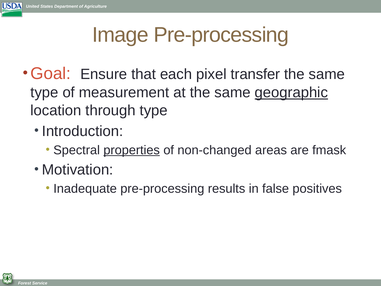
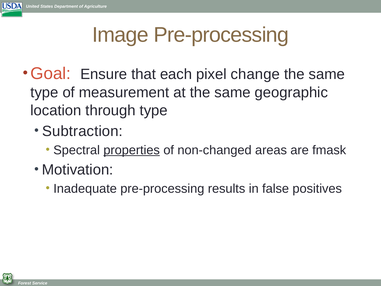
transfer: transfer -> change (255, 74)
geographic underline: present -> none (291, 92)
Introduction: Introduction -> Subtraction (83, 131)
